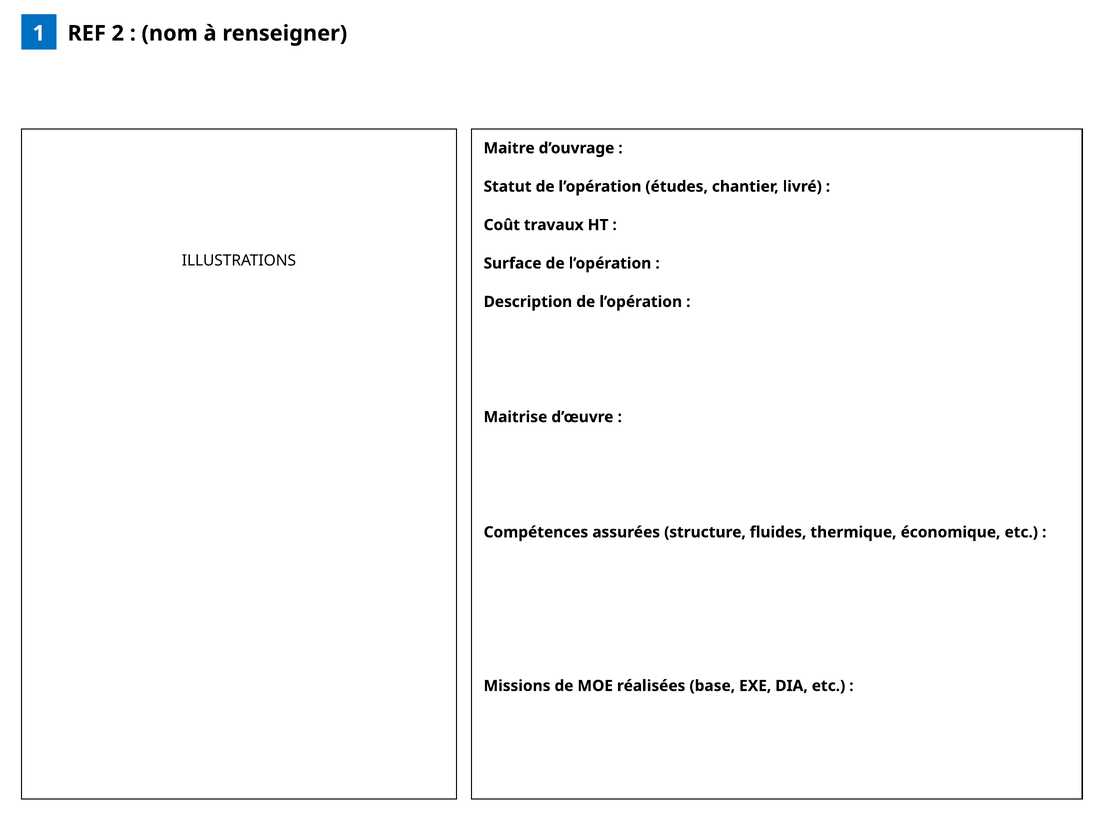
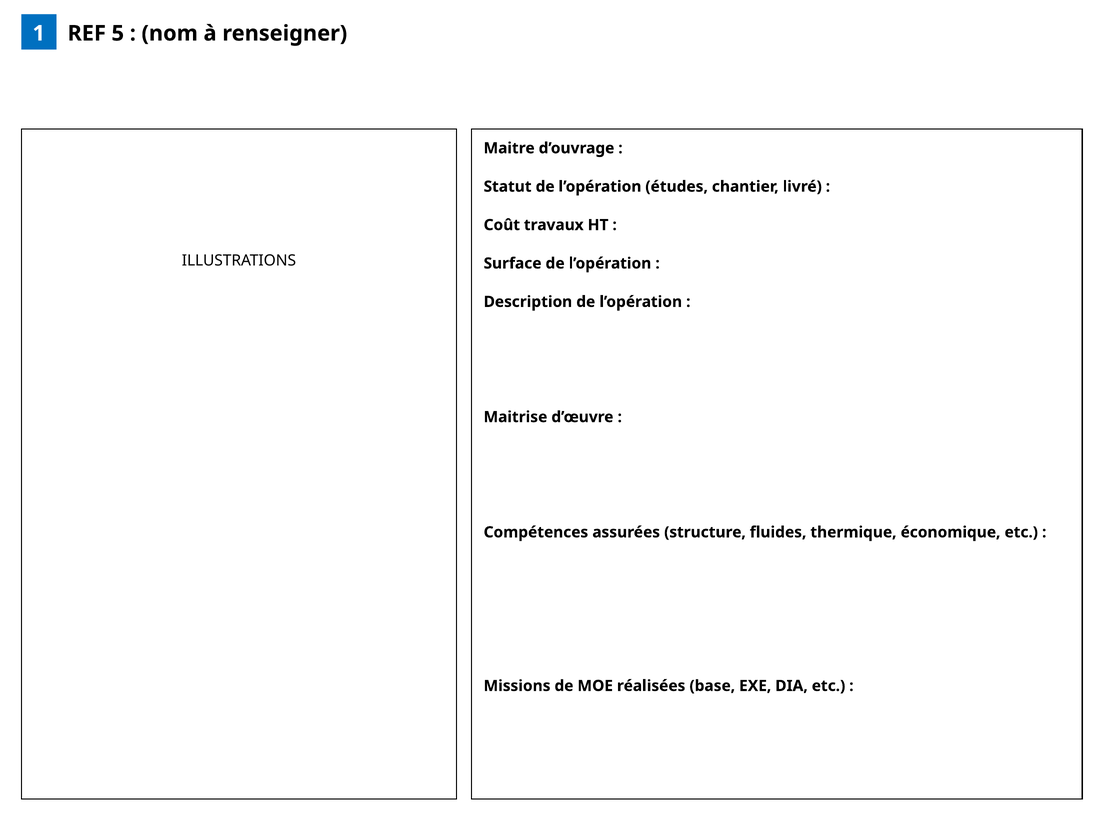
2: 2 -> 5 (118, 33)
